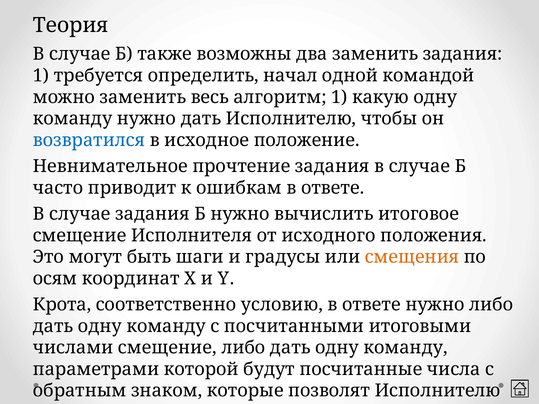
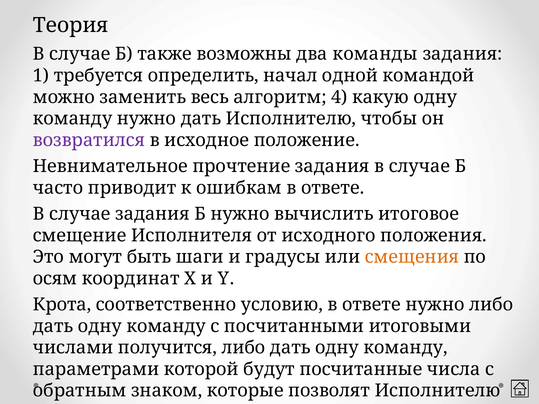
два заменить: заменить -> команды (375, 54)
алгоритм 1: 1 -> 4 (339, 97)
возвратился colour: blue -> purple (89, 140)
числами смещение: смещение -> получится (167, 348)
